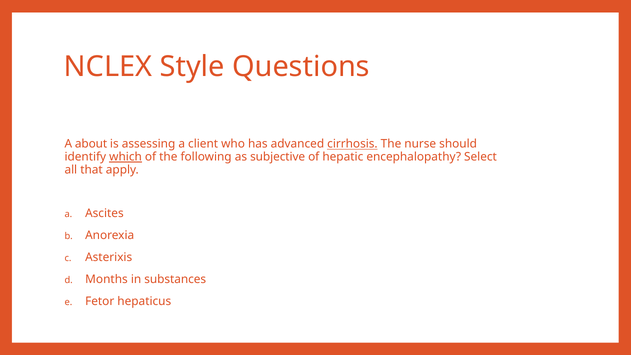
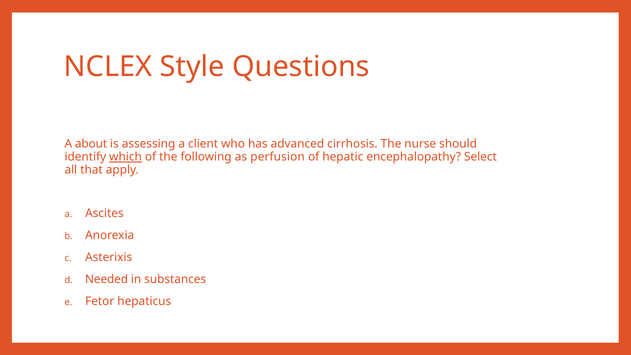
cirrhosis underline: present -> none (352, 144)
subjective: subjective -> perfusion (278, 157)
Months: Months -> Needed (107, 279)
